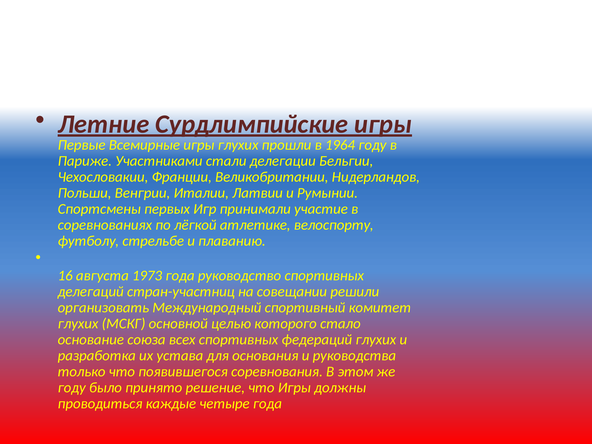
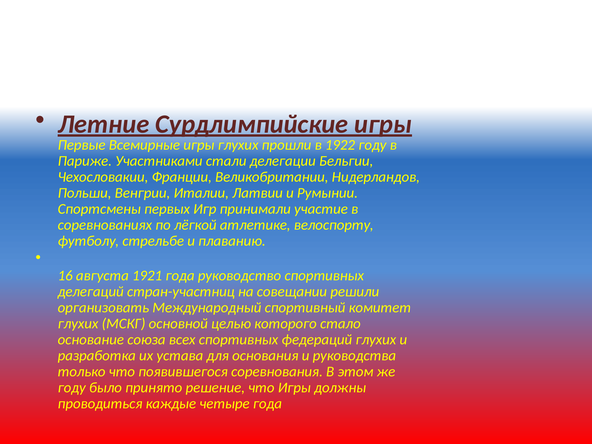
1964: 1964 -> 1922 (340, 145)
1973: 1973 -> 1921 (147, 276)
